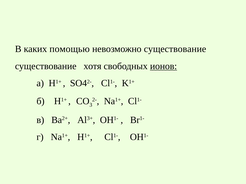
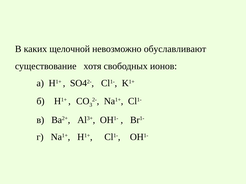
помощью: помощью -> щелочной (70, 49)
невозможно существование: существование -> обуславливают (175, 49)
ионов underline: present -> none (163, 66)
